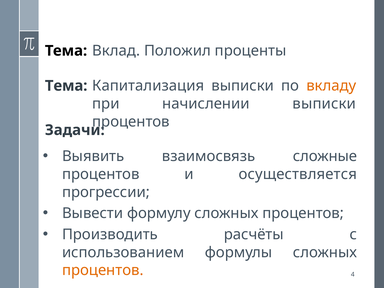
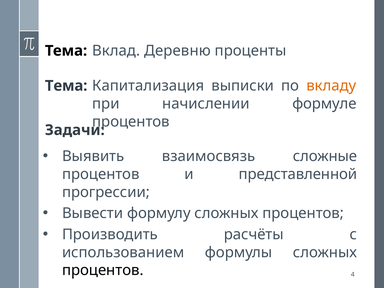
Положил: Положил -> Деревню (177, 51)
начислении выписки: выписки -> формуле (324, 104)
осуществляется: осуществляется -> представленной (298, 174)
процентов colour: orange -> black (103, 270)
